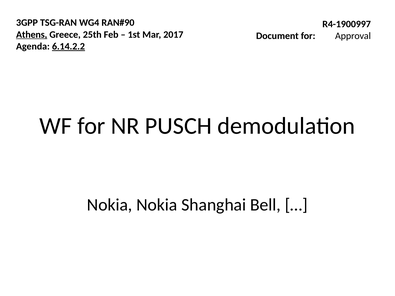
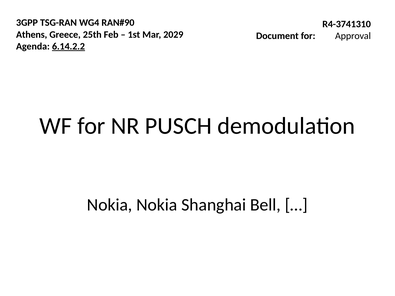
R4-1900997: R4-1900997 -> R4-3741310 (347, 24)
Athens underline: present -> none (32, 35)
2017: 2017 -> 2029 (173, 35)
